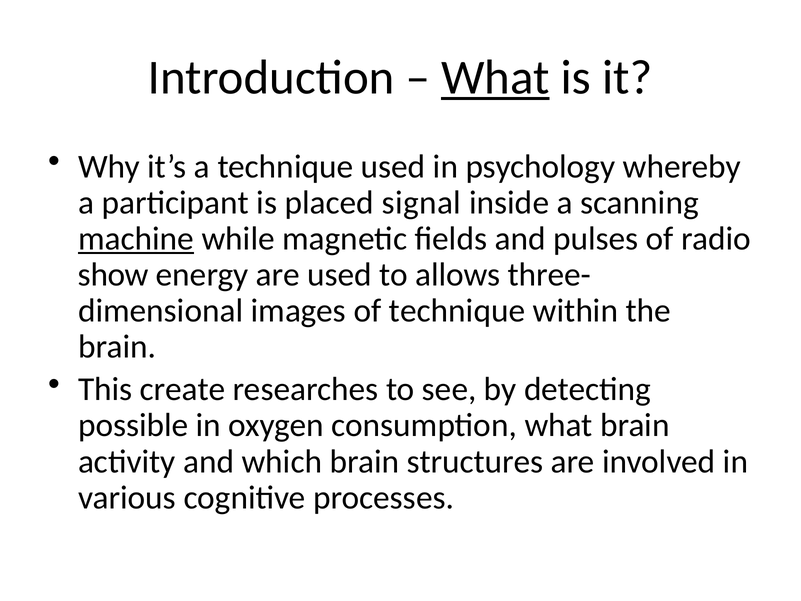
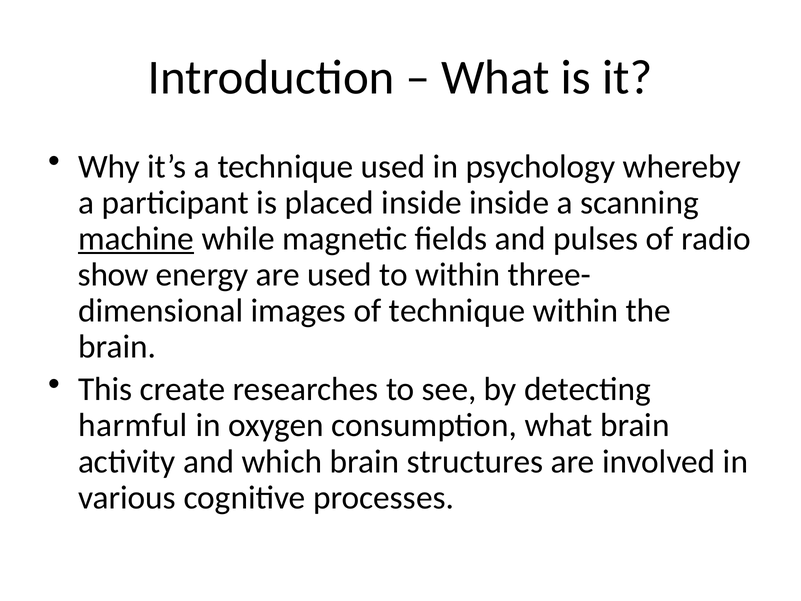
What underline: present -> none (495, 78)
placed signal: signal -> inside (422, 203)
to allows: allows -> within (458, 275)
possible: possible -> harmful (133, 425)
